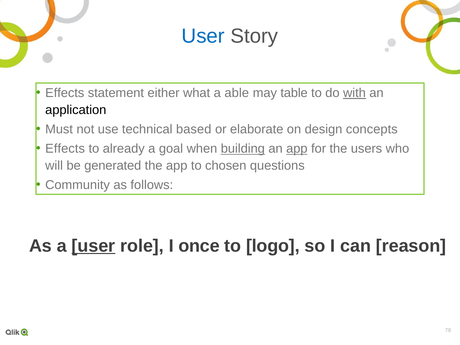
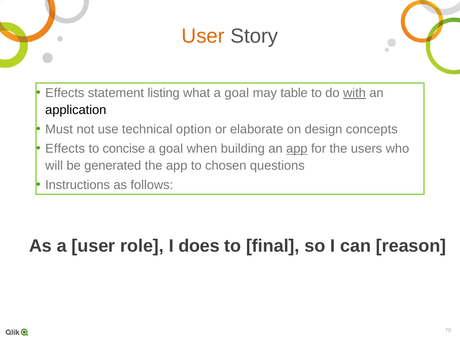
User colour: blue -> orange (203, 36)
either: either -> listing (164, 93)
what a able: able -> goal (237, 93)
based: based -> option (194, 129)
already: already -> concise (124, 149)
building underline: present -> none (243, 149)
Community: Community -> Instructions (78, 185)
user underline: present -> none (93, 246)
once: once -> does (199, 246)
logo: logo -> final (273, 246)
